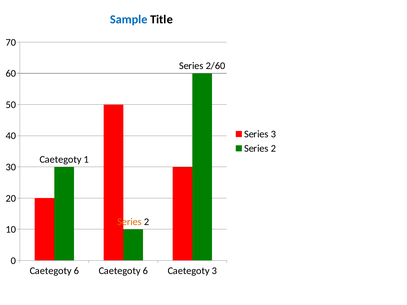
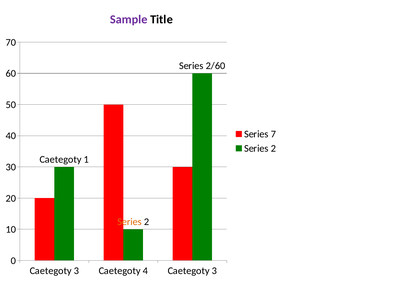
Sample colour: blue -> purple (129, 19)
Series 3: 3 -> 7 (273, 134)
6: 6 -> 3 (76, 271)
6: 6 -> 4 (145, 271)
